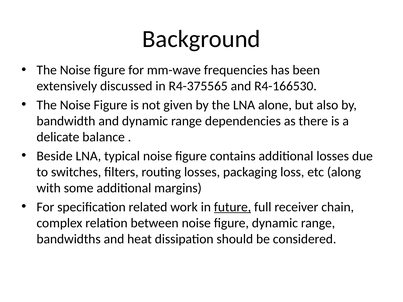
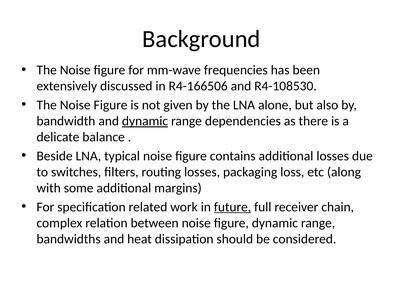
R4-375565: R4-375565 -> R4-166506 (198, 86)
R4-166530: R4-166530 -> R4-108530 (286, 86)
dynamic underline: none -> present (145, 121)
